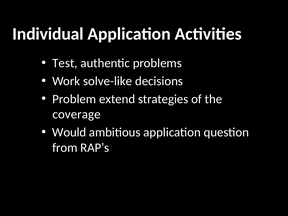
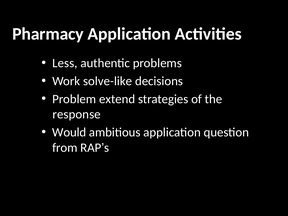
Individual: Individual -> Pharmacy (48, 34)
Test: Test -> Less (65, 63)
coverage: coverage -> response (77, 114)
